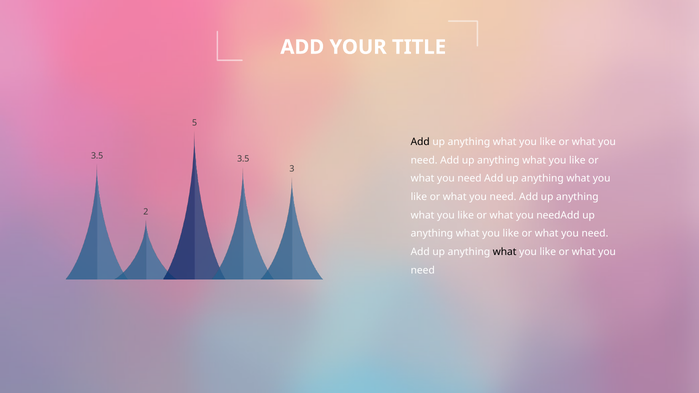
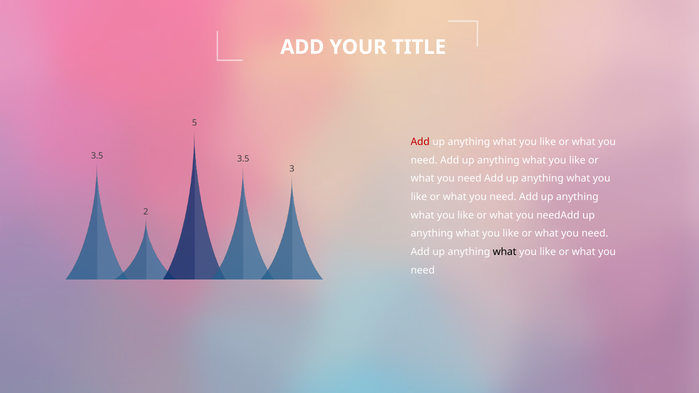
Add colour: black -> red (420, 142)
